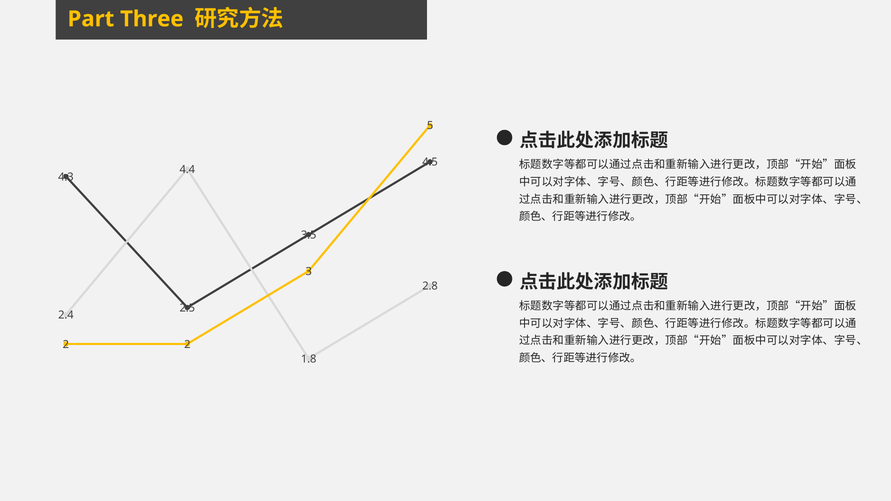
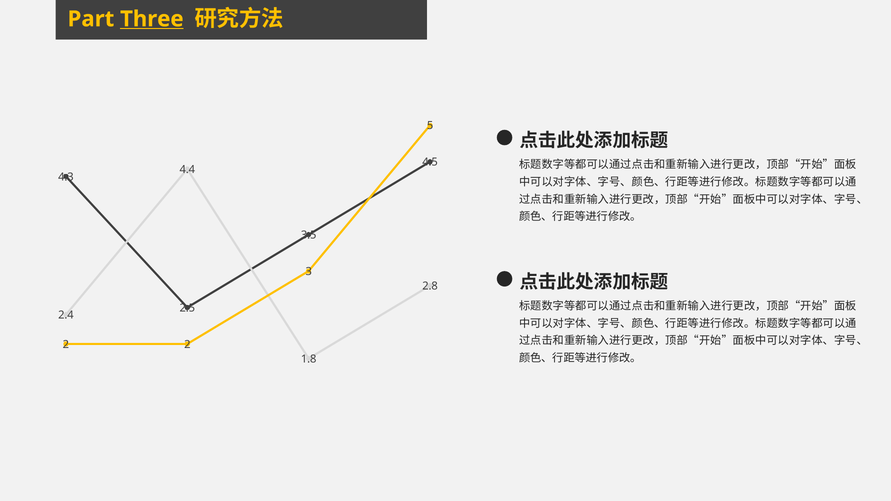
Three underline: none -> present (152, 19)
